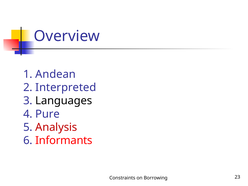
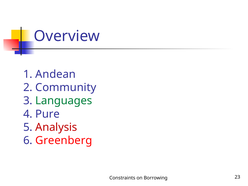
Interpreted: Interpreted -> Community (66, 88)
Languages colour: black -> green (64, 101)
Informants: Informants -> Greenberg (64, 140)
